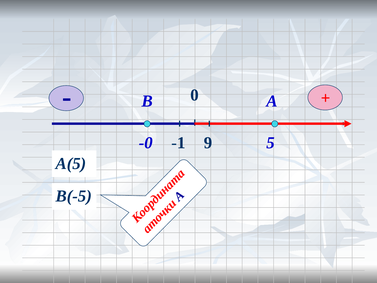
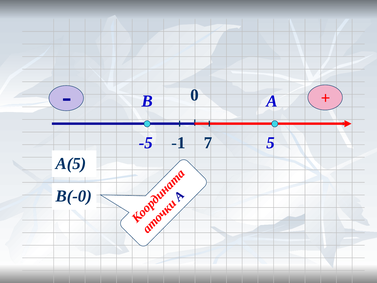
-0: -0 -> -5 (146, 143)
9: 9 -> 7 (208, 143)
В(-5: В(-5 -> В(-0 (74, 196)
